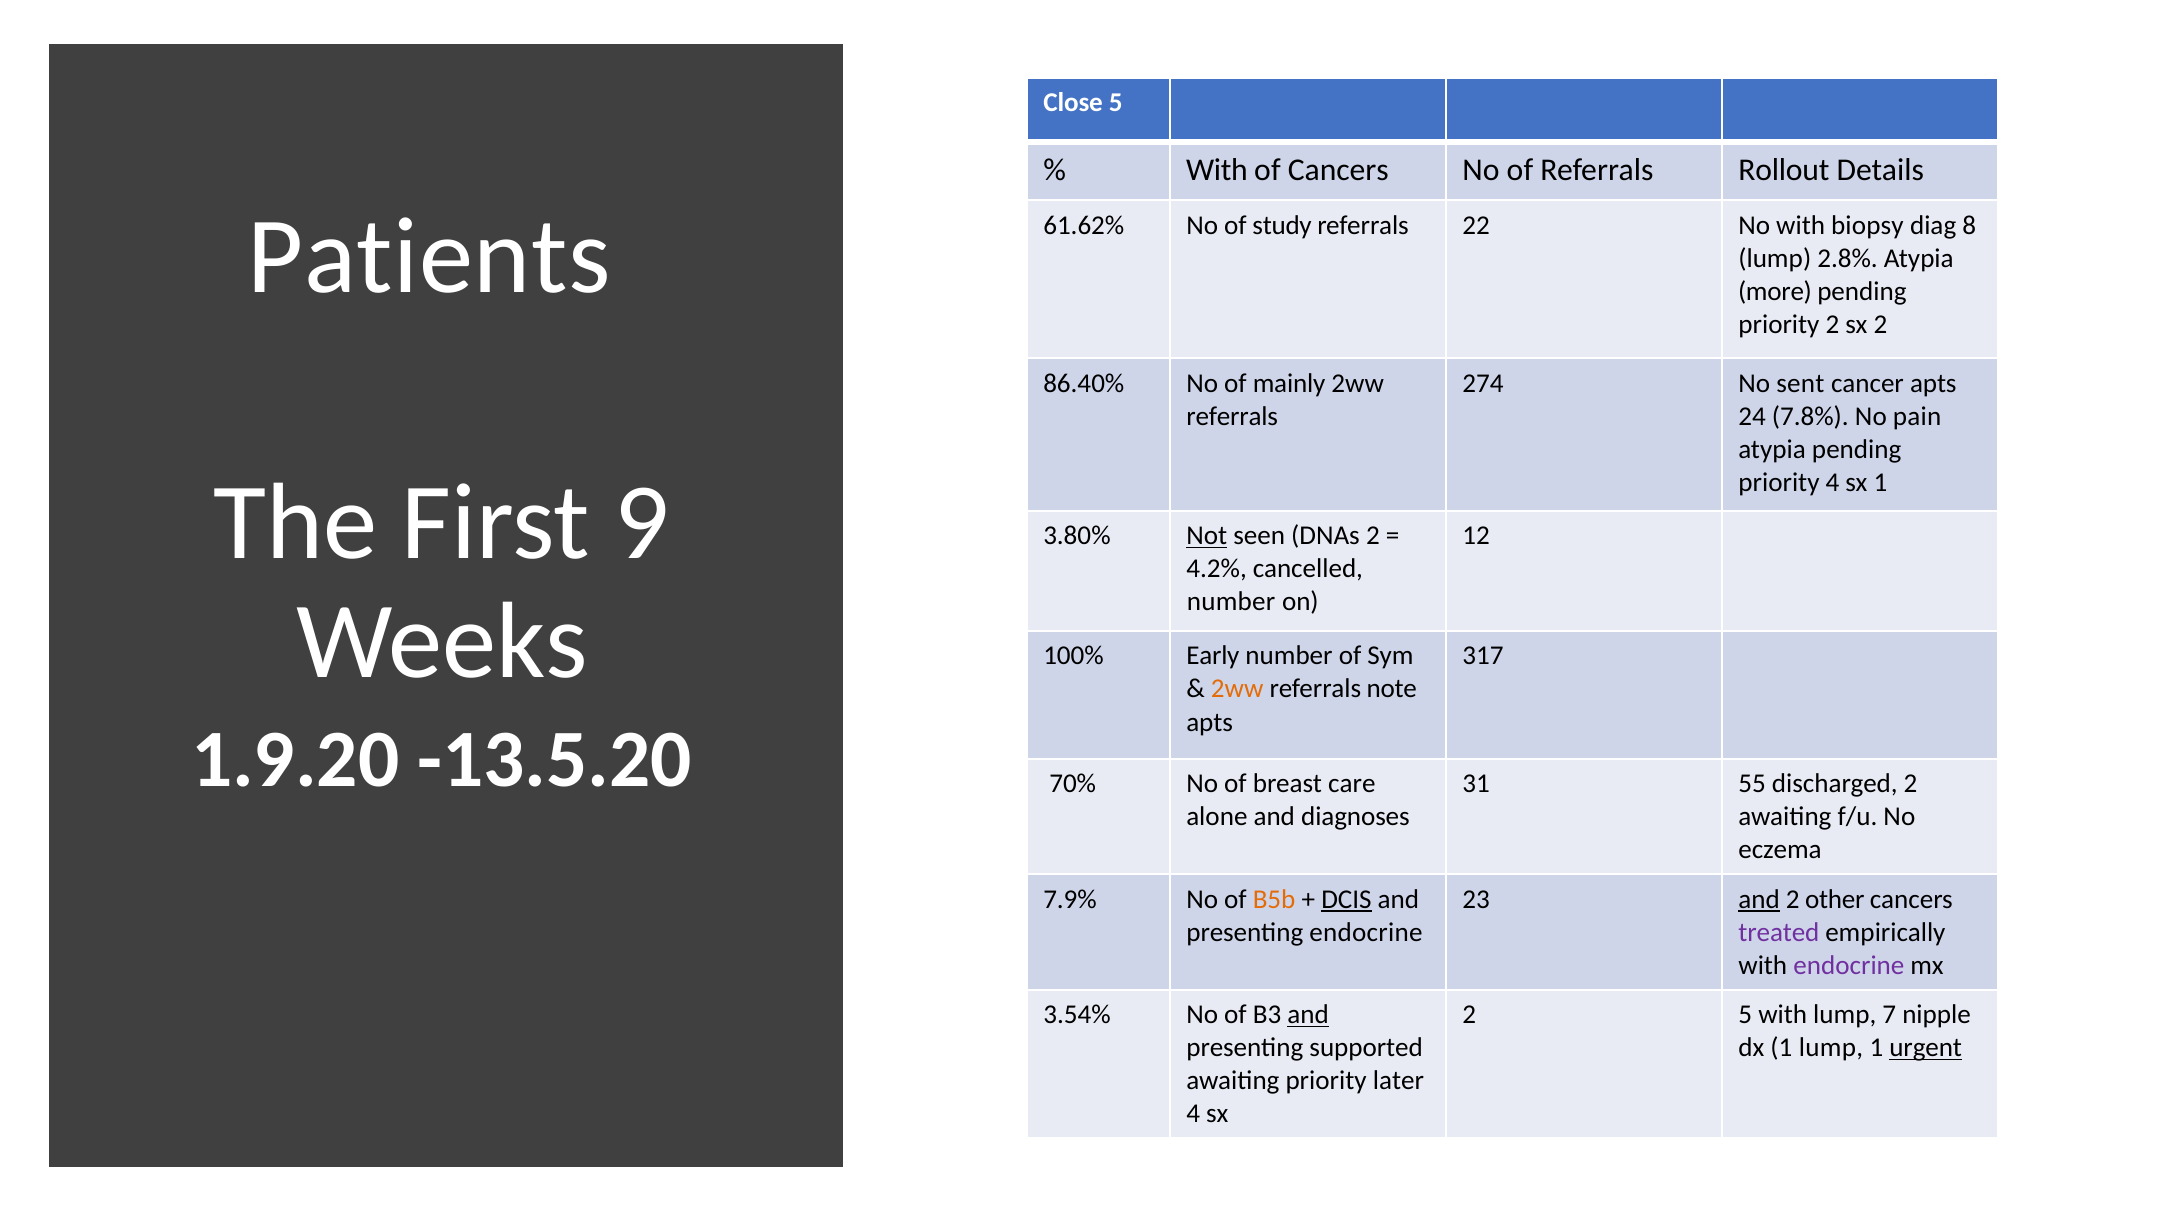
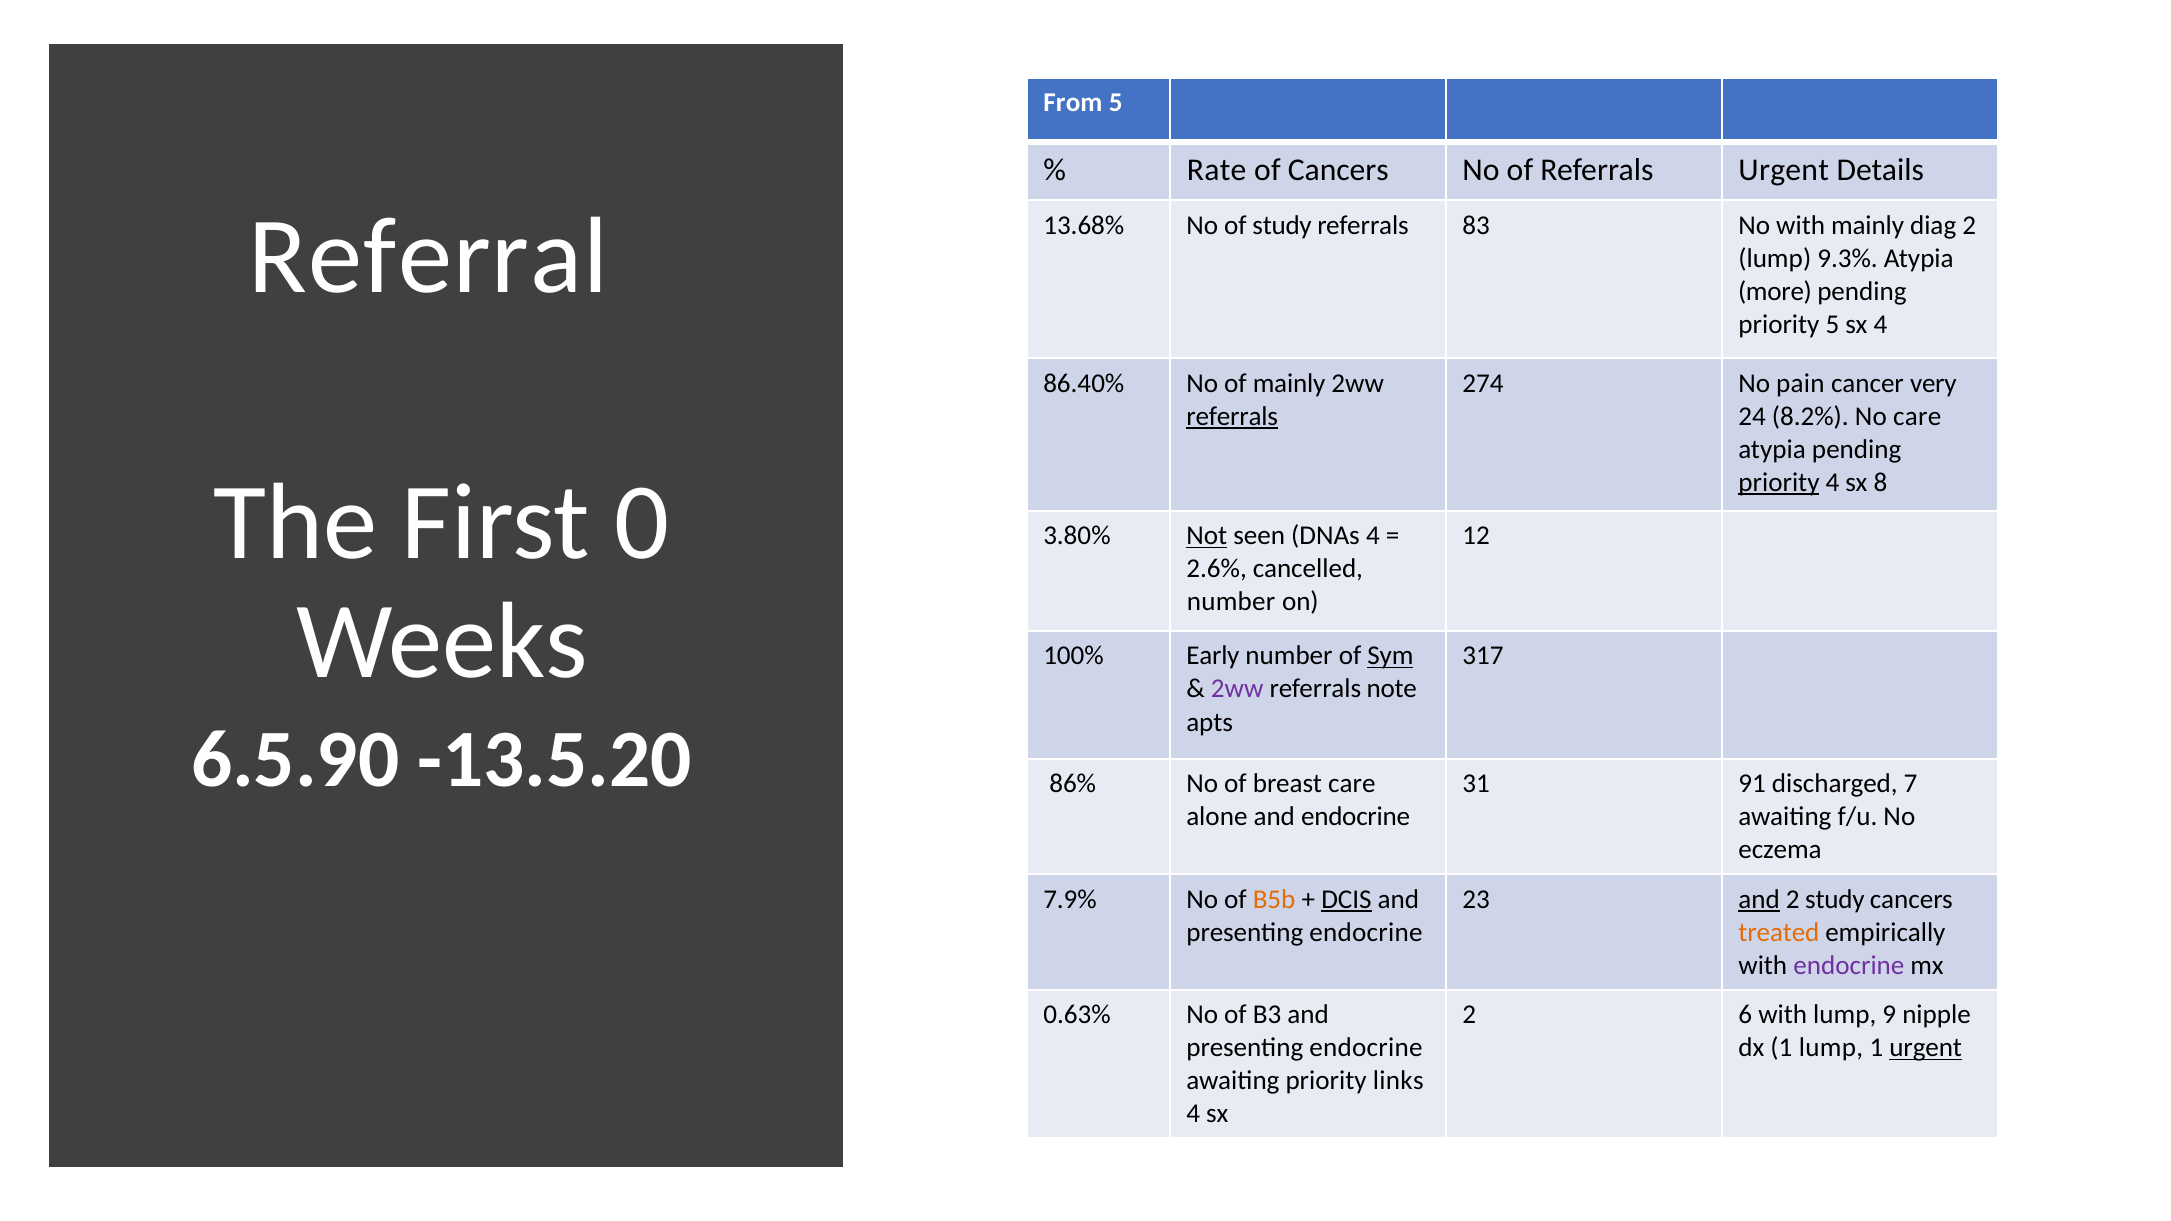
Close: Close -> From (1073, 103)
With: With -> Rate (1217, 170)
Referrals Rollout: Rollout -> Urgent (1784, 170)
Patients: Patients -> Referral (429, 257)
61.62%: 61.62% -> 13.68% (1084, 225)
22: 22 -> 83 (1476, 225)
with biopsy: biopsy -> mainly (1868, 225)
diag 8: 8 -> 2 (1969, 225)
2.8%: 2.8% -> 9.3% (1848, 258)
priority 2: 2 -> 5 (1833, 325)
2: 2 -> 4 (1880, 325)
sent: sent -> pain (1800, 383)
cancer apts: apts -> very (1933, 383)
referrals underline: none -> present (1232, 416)
7.8%: 7.8% -> 8.2% (1810, 416)
No pain: pain -> care (1917, 416)
priority underline: none -> present (1779, 482)
sx 1: 1 -> 8 (1880, 482)
9: 9 -> 0 (642, 522)
DNAs 2: 2 -> 4 (1373, 536)
4.2%: 4.2% -> 2.6% (1217, 569)
Sym underline: none -> present (1390, 656)
2ww colour: orange -> purple (1237, 689)
1.9.20: 1.9.20 -> 6.5.90 (295, 760)
70%: 70% -> 86% (1073, 784)
55: 55 -> 91 (1752, 784)
discharged 2: 2 -> 7 (1911, 784)
and diagnoses: diagnoses -> endocrine (1356, 817)
2 other: other -> study (1835, 899)
treated colour: purple -> orange (1779, 932)
3.54%: 3.54% -> 0.63% (1077, 1015)
and underline: present -> none (1308, 1015)
2 5: 5 -> 6 (1745, 1015)
7: 7 -> 9 (1889, 1015)
supported: supported -> endocrine (1366, 1048)
later: later -> links (1398, 1081)
